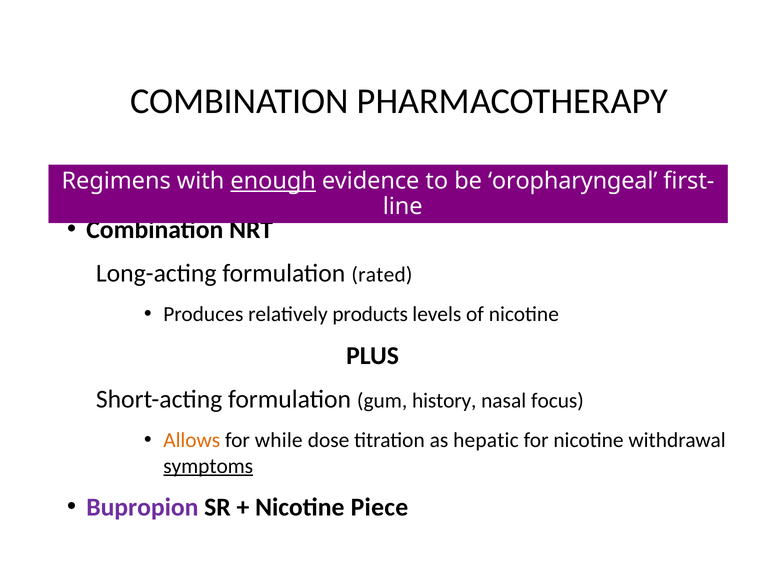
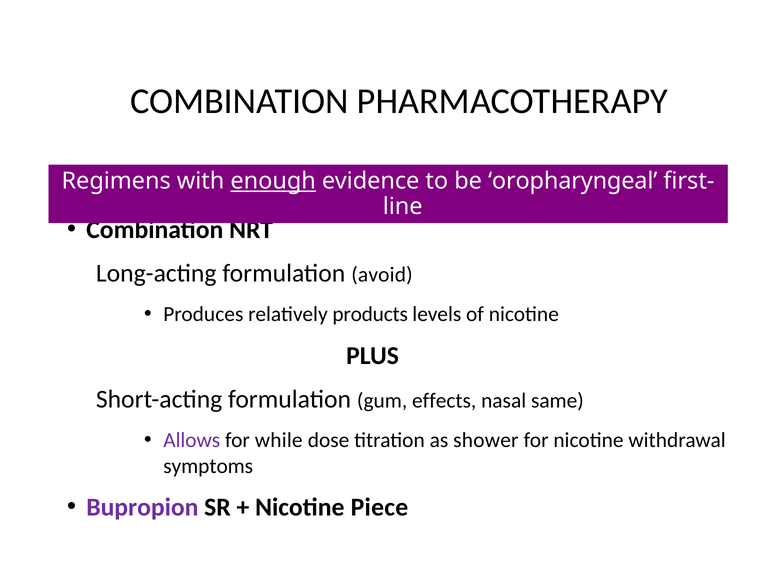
rated: rated -> avoid (382, 275)
history: history -> effects (444, 400)
focus: focus -> same (557, 400)
Allows colour: orange -> purple (192, 440)
hepatic: hepatic -> shower (486, 440)
symptoms underline: present -> none (208, 466)
